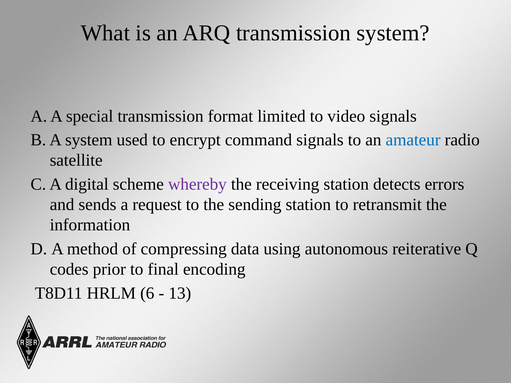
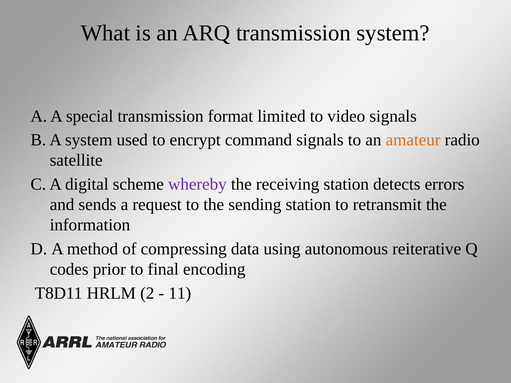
amateur colour: blue -> orange (413, 140)
6: 6 -> 2 (147, 293)
13: 13 -> 11 (180, 293)
